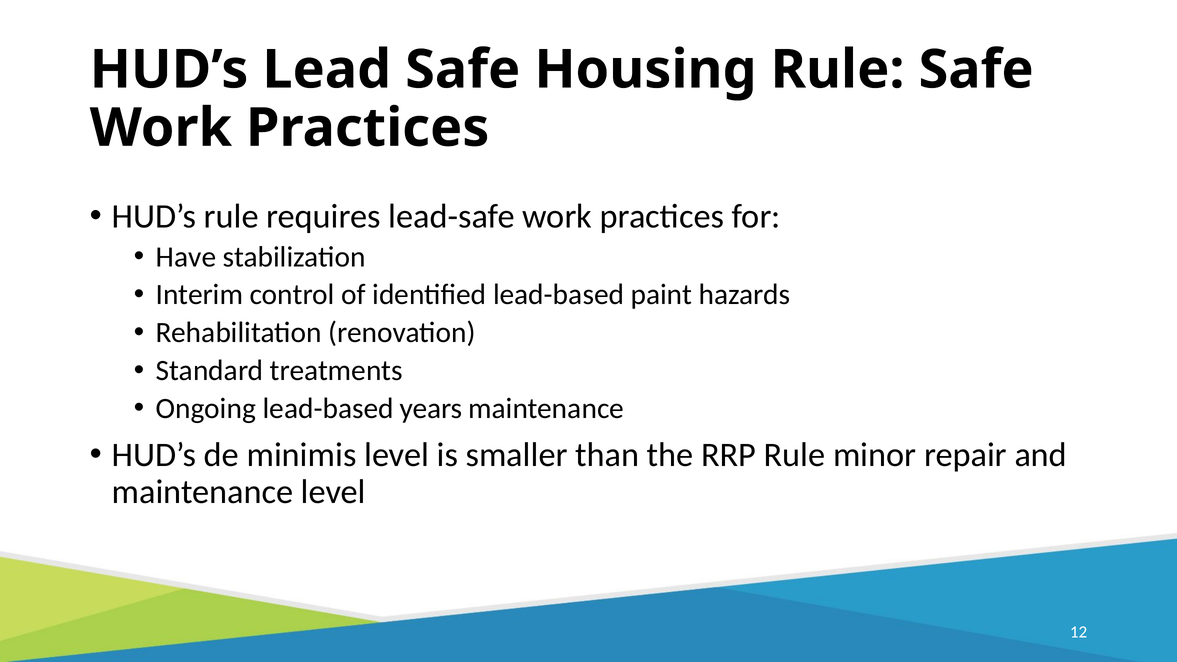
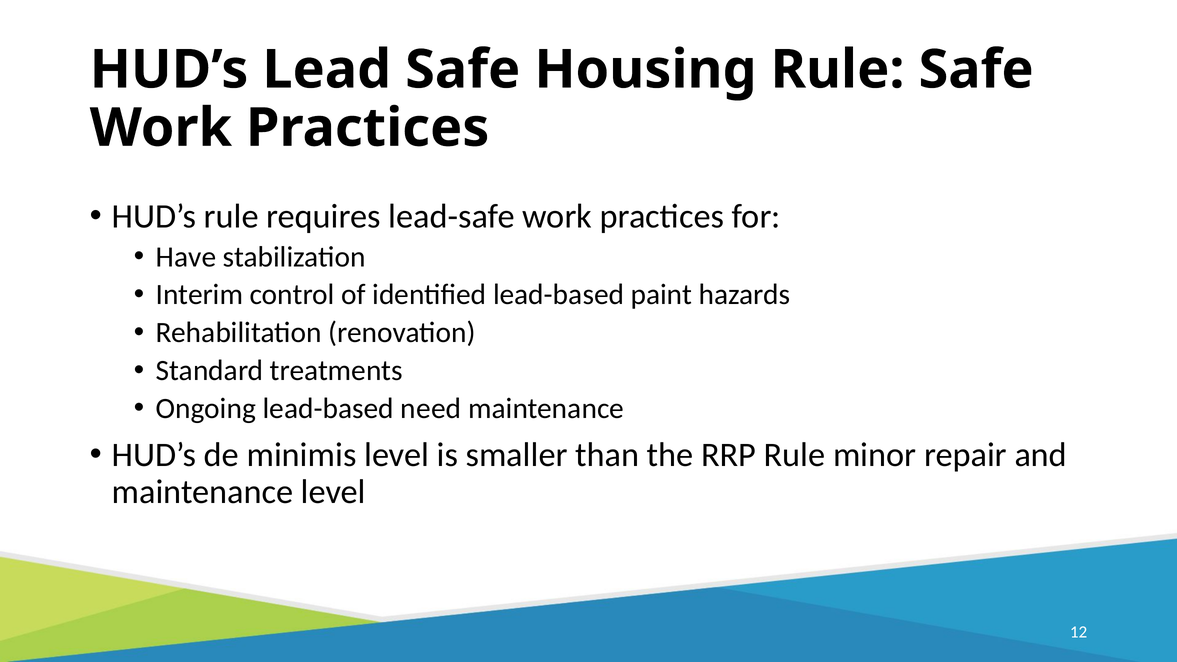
years: years -> need (431, 408)
